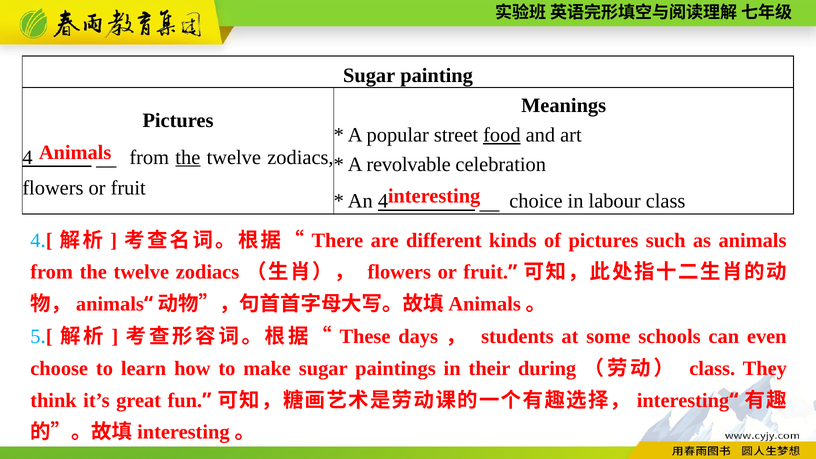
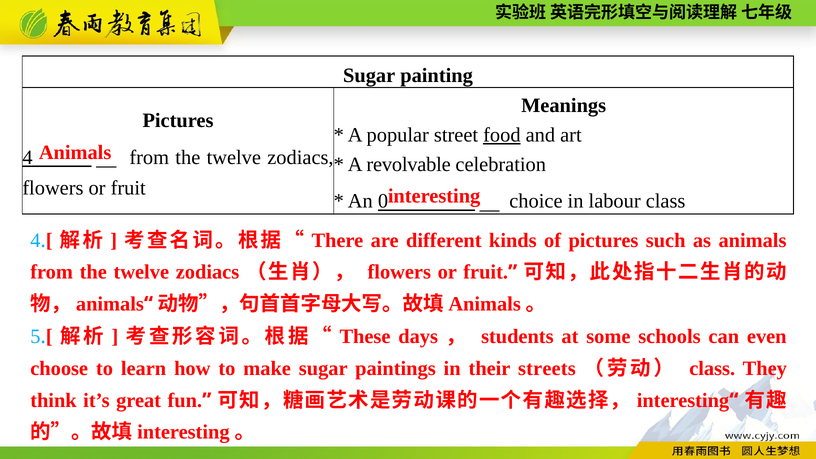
the underline: present -> none (188, 157)
An 4: 4 -> 0 (383, 201)
during: during -> streets (547, 369)
